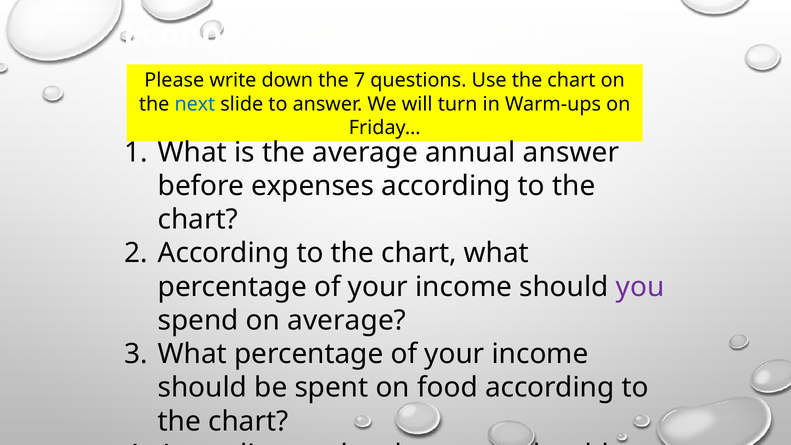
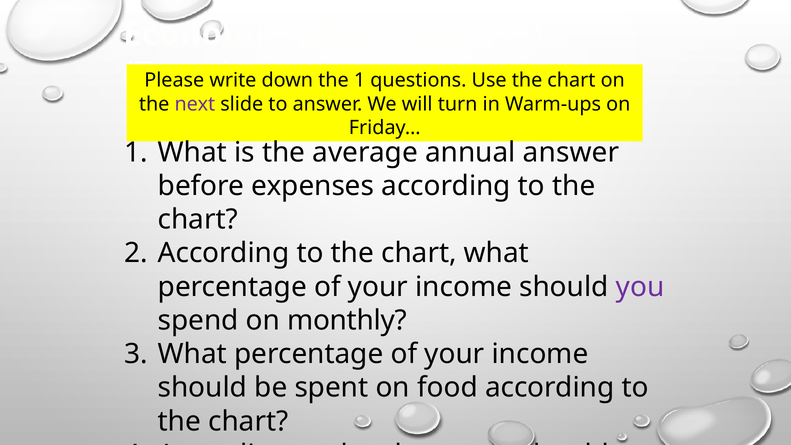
the 7: 7 -> 1 (360, 80)
next colour: blue -> purple (195, 104)
on average: average -> monthly (347, 320)
